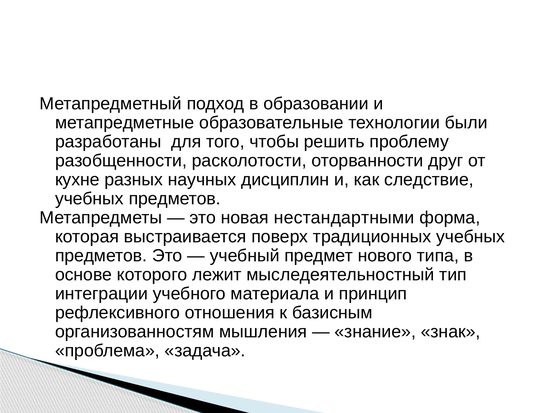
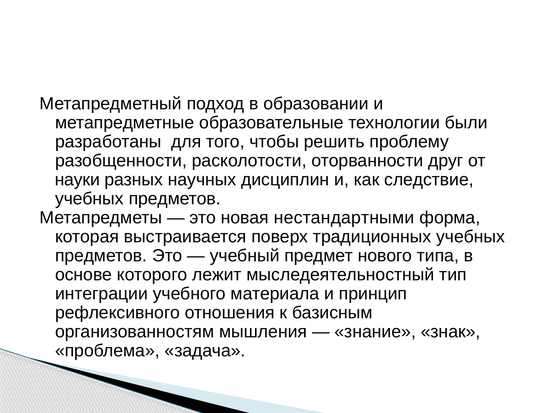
кухне: кухне -> науки (77, 180)
